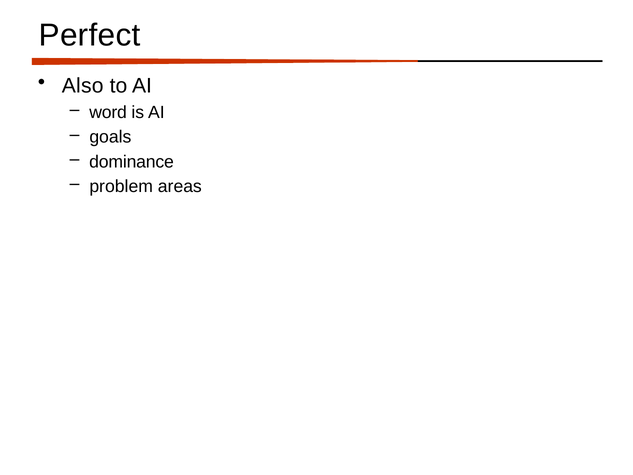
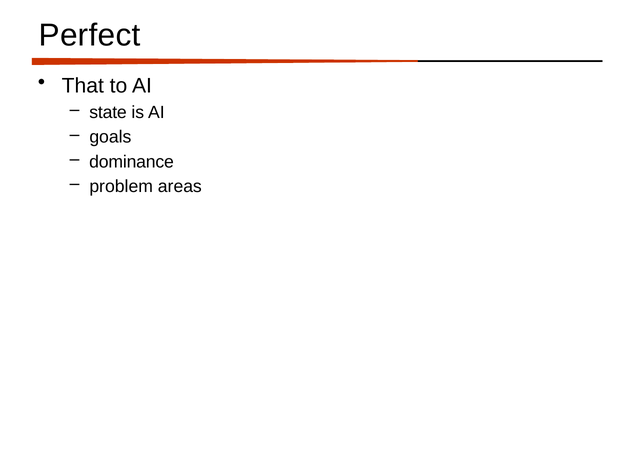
Also: Also -> That (83, 86)
word: word -> state (108, 112)
